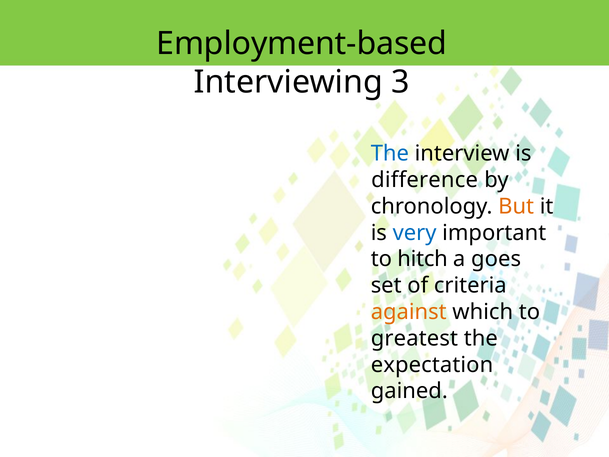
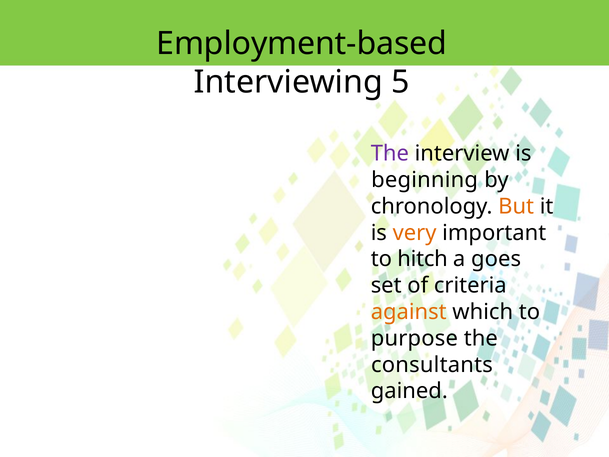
3: 3 -> 5 (400, 82)
The colour: blue -> purple (390, 154)
difference: difference -> beginning (425, 180)
very colour: blue -> orange (415, 233)
greatest: greatest -> purpose (414, 338)
expectation: expectation -> consultants (432, 365)
